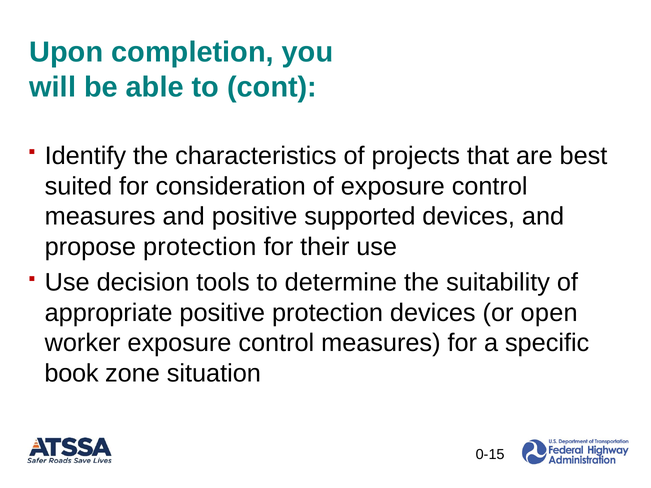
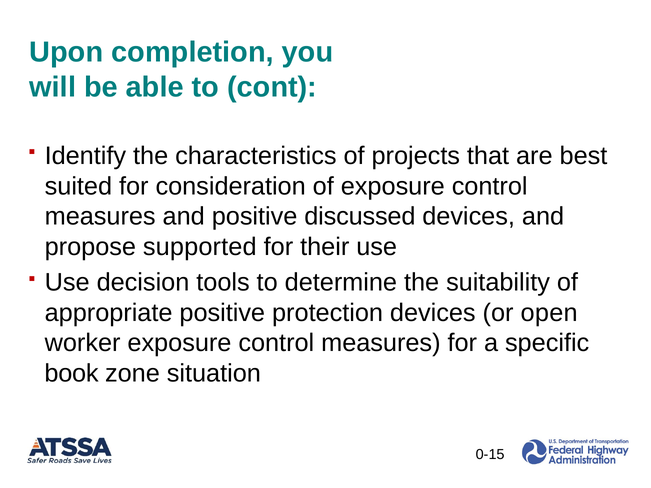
supported: supported -> discussed (360, 217)
propose protection: protection -> supported (200, 247)
